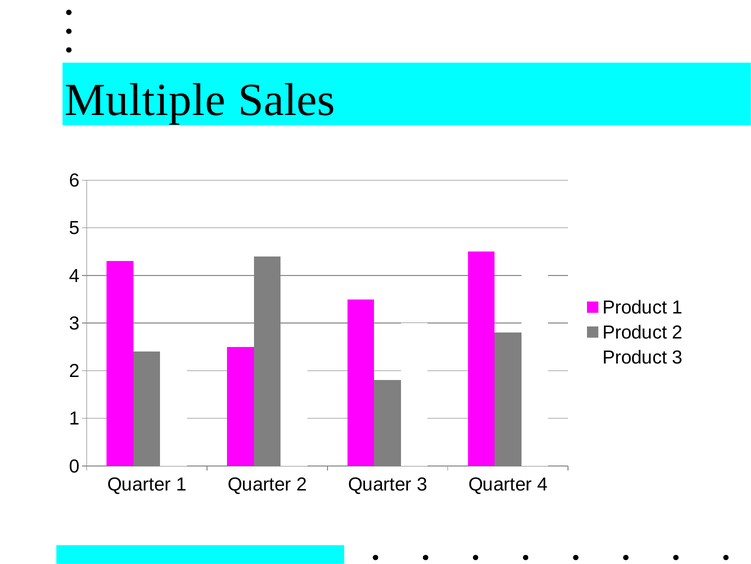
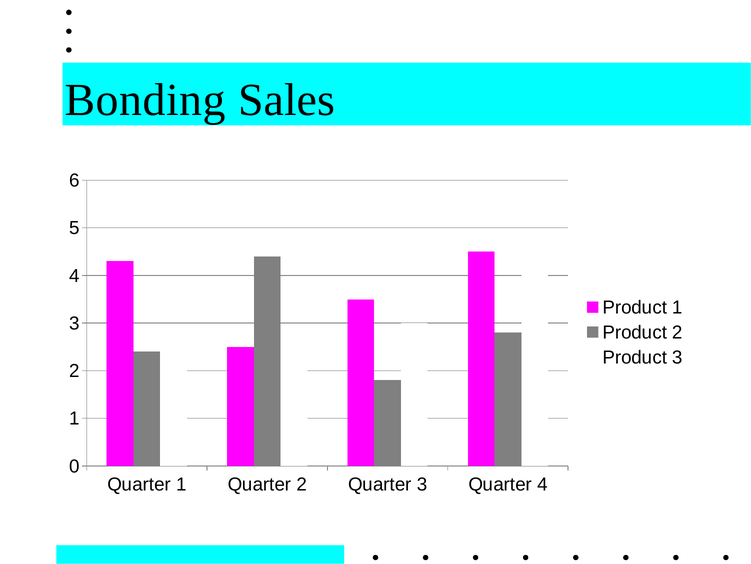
Multiple: Multiple -> Bonding (145, 100)
